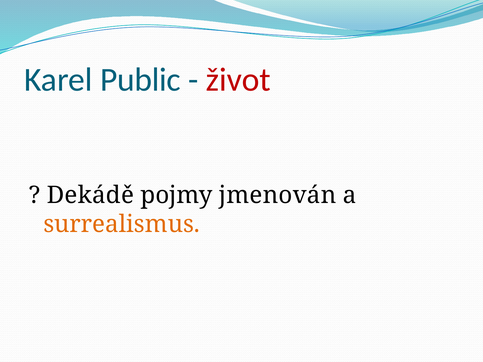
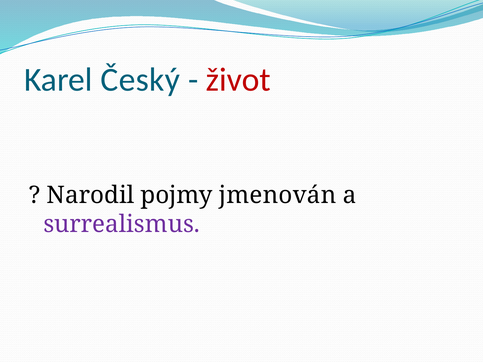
Public: Public -> Český (140, 80)
Dekádě: Dekádě -> Narodil (90, 195)
surrealismus colour: orange -> purple (122, 224)
